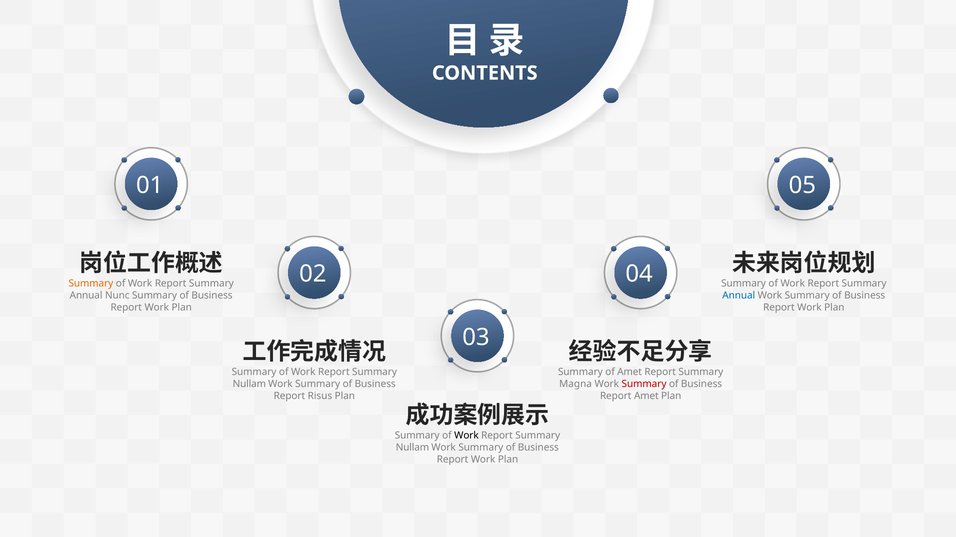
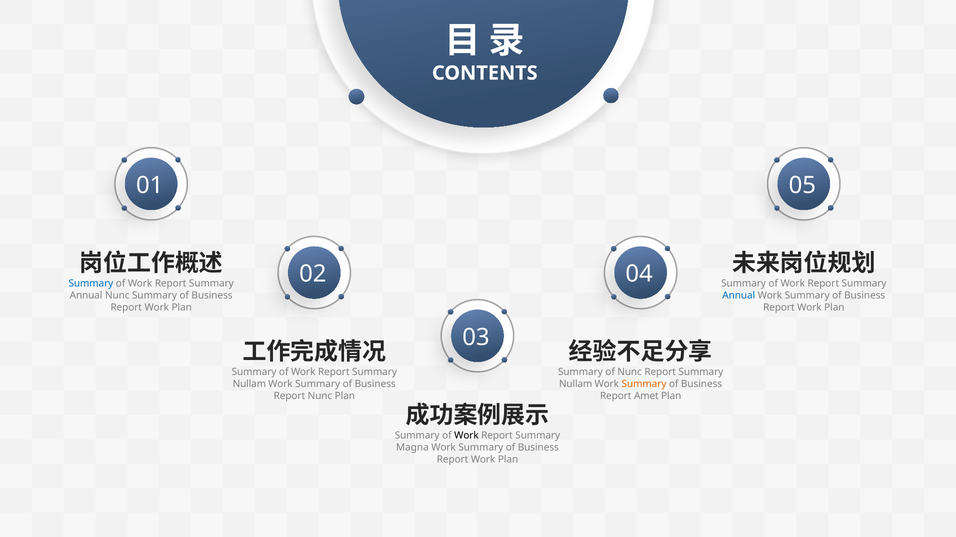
Summary colour: orange -> blue (91, 284)
of Amet: Amet -> Nunc (630, 373)
Magna: Magna -> Nullam (576, 385)
Summary colour: red -> orange (644, 385)
Report Risus: Risus -> Nunc (320, 397)
Nullam: Nullam -> Magna (412, 448)
